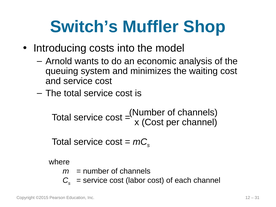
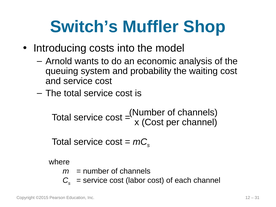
minimizes: minimizes -> probability (151, 71)
